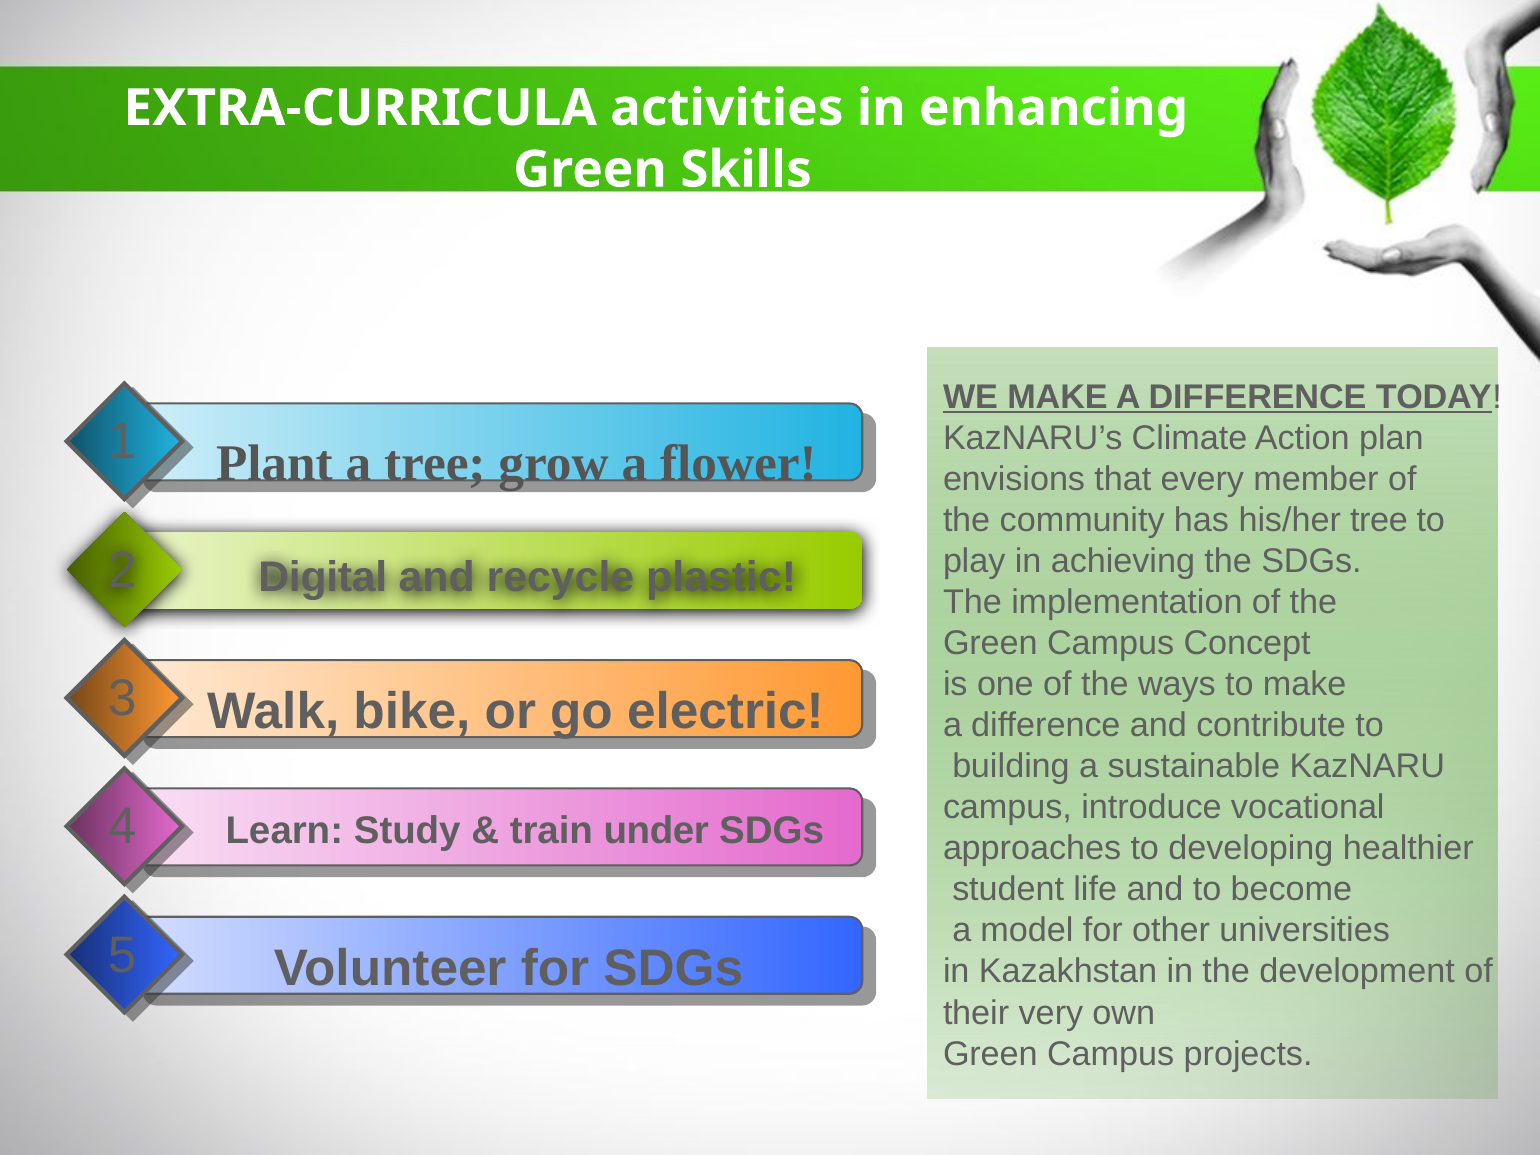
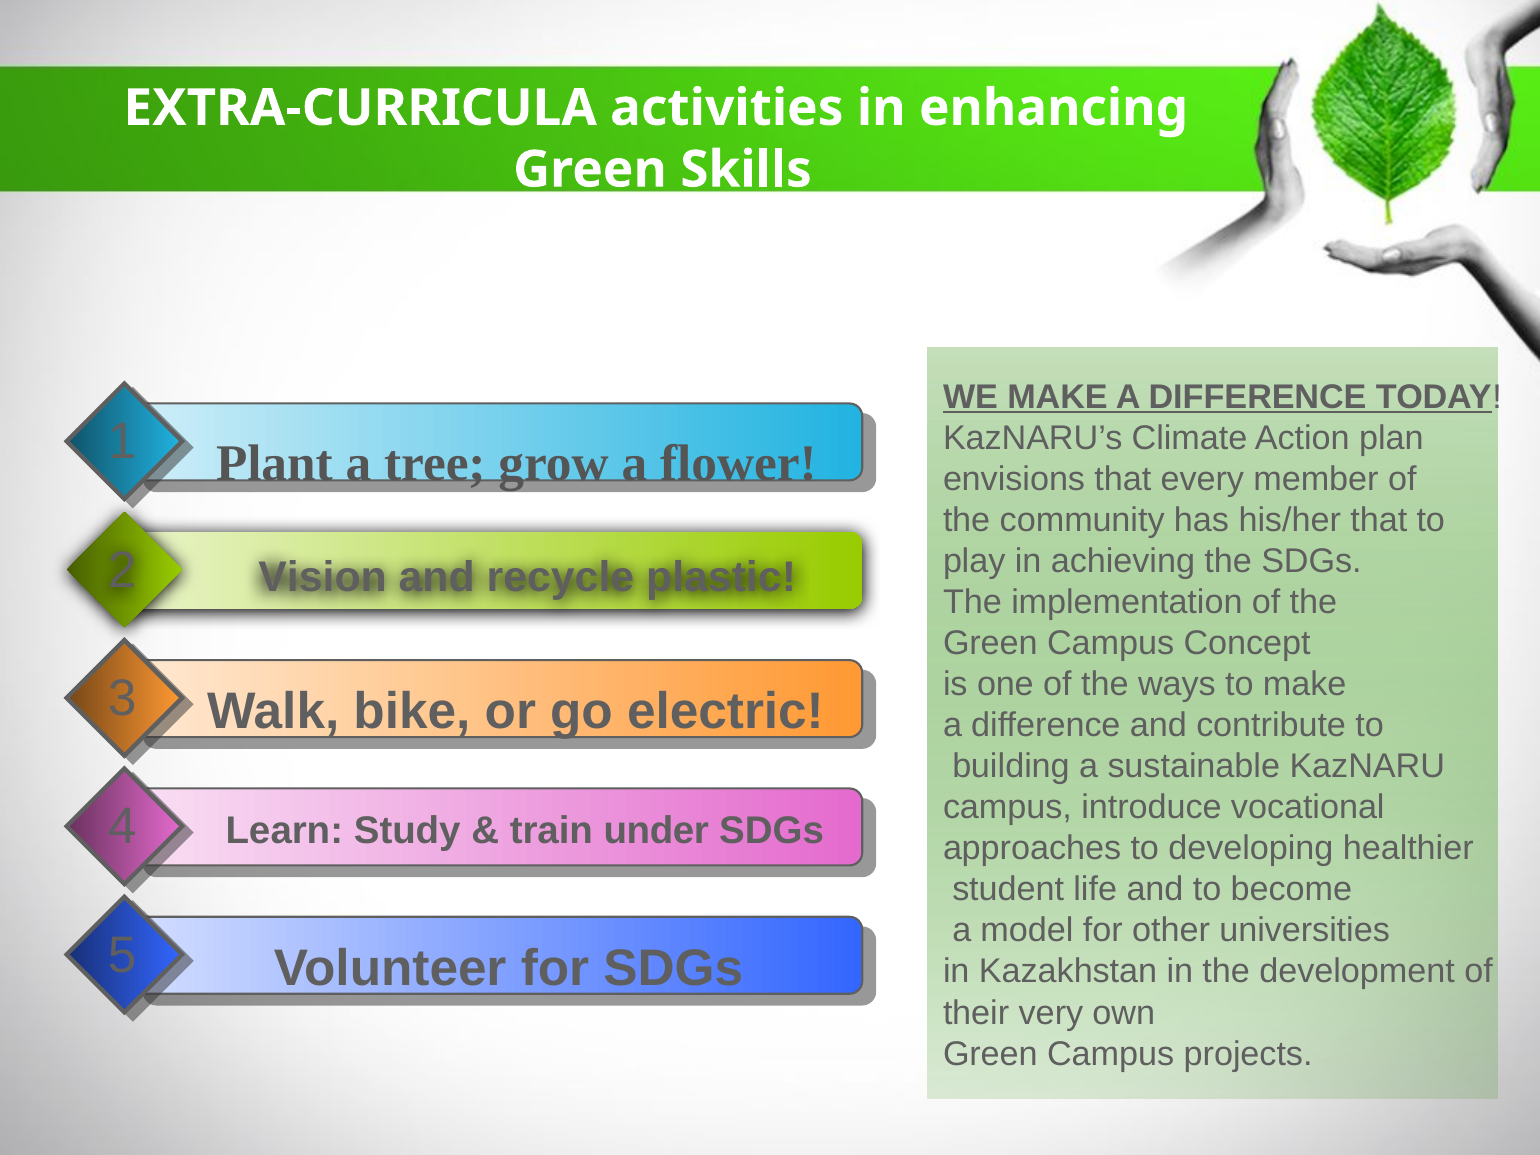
his/her tree: tree -> that (1379, 520)
Digital: Digital -> Vision (323, 577)
